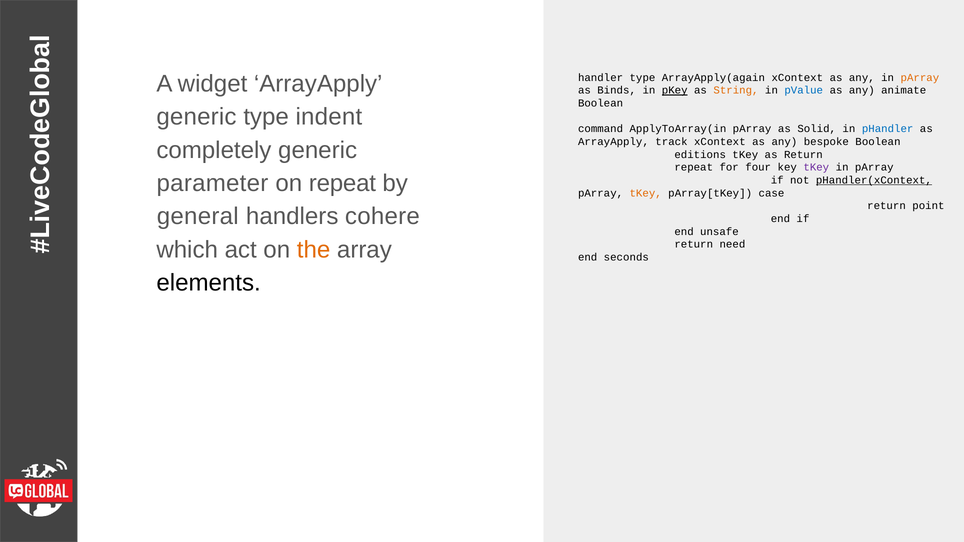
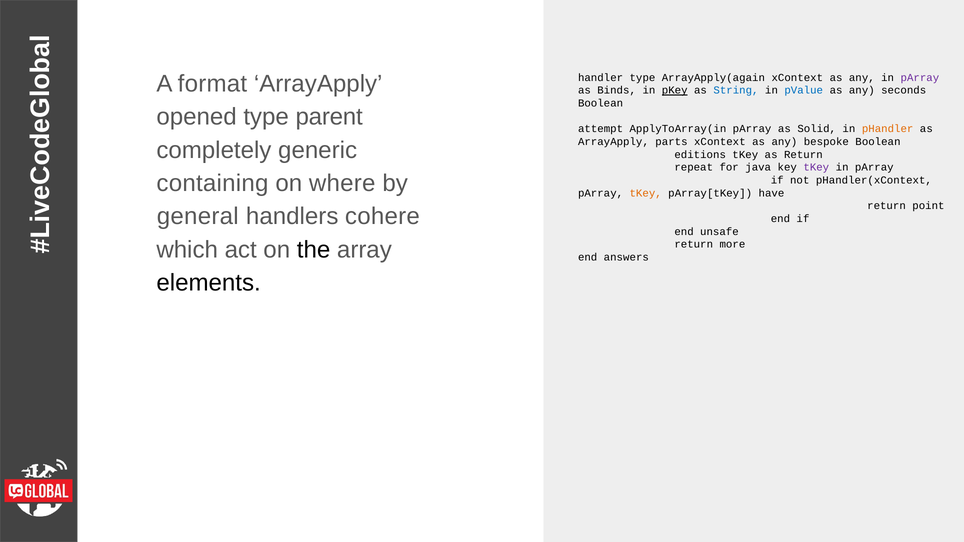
widget: widget -> format (212, 84)
pArray colour: orange -> purple (920, 78)
String colour: orange -> blue (736, 90)
animate: animate -> seconds (904, 90)
generic: generic -> opened (197, 117)
indent: indent -> parent (329, 117)
command: command -> attempt (601, 129)
pHandler colour: blue -> orange (888, 129)
track: track -> parts (671, 142)
four: four -> java (758, 167)
parameter: parameter -> containing (212, 183)
on repeat: repeat -> where (342, 183)
pHandler(xContext underline: present -> none (874, 180)
case: case -> have (771, 193)
the colour: orange -> black (314, 250)
need: need -> more (732, 244)
seconds: seconds -> answers (626, 257)
